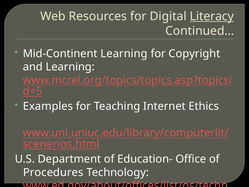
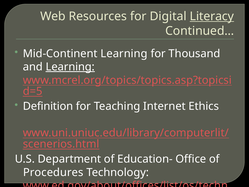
Copyright: Copyright -> Thousand (194, 53)
Learning underline: none -> present (70, 67)
Examples: Examples -> Definition (48, 106)
